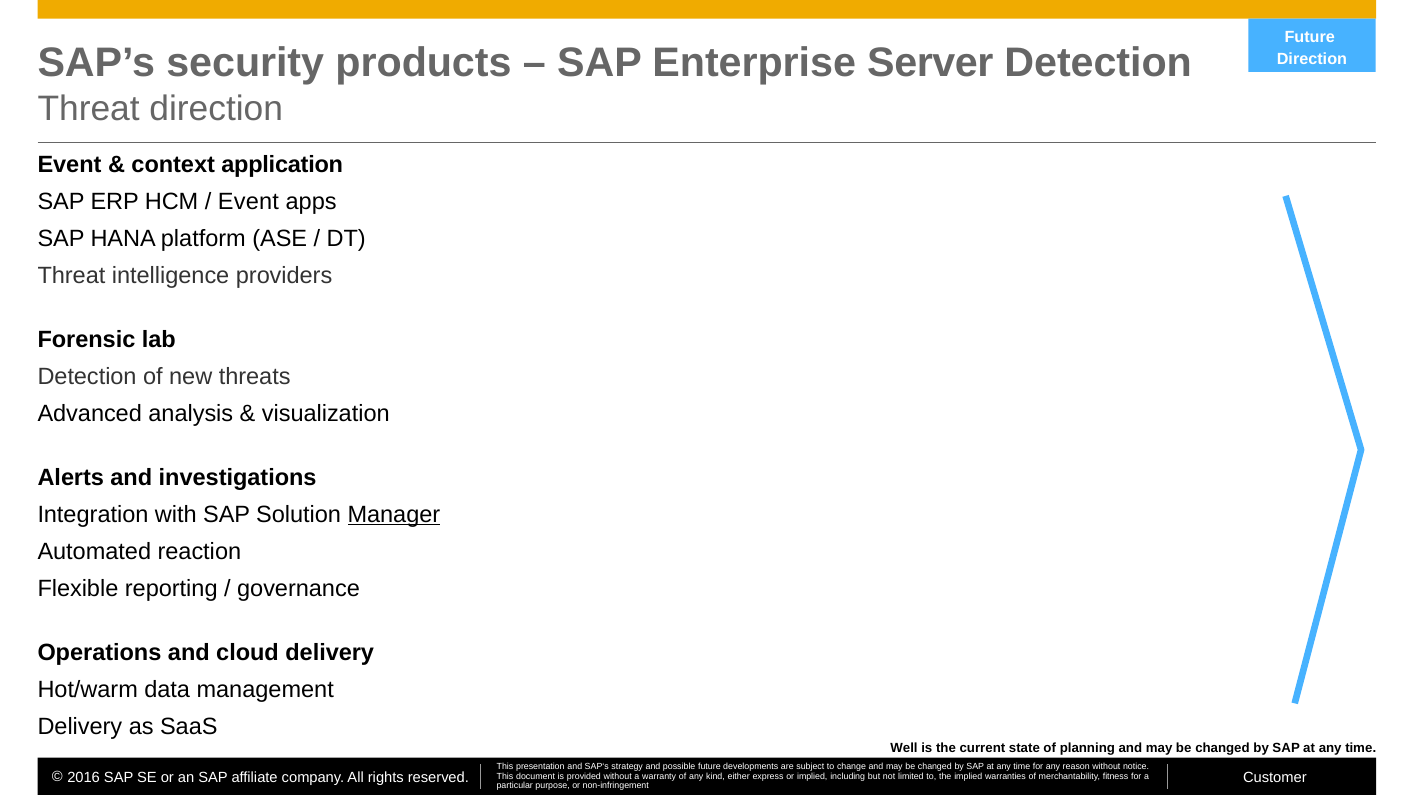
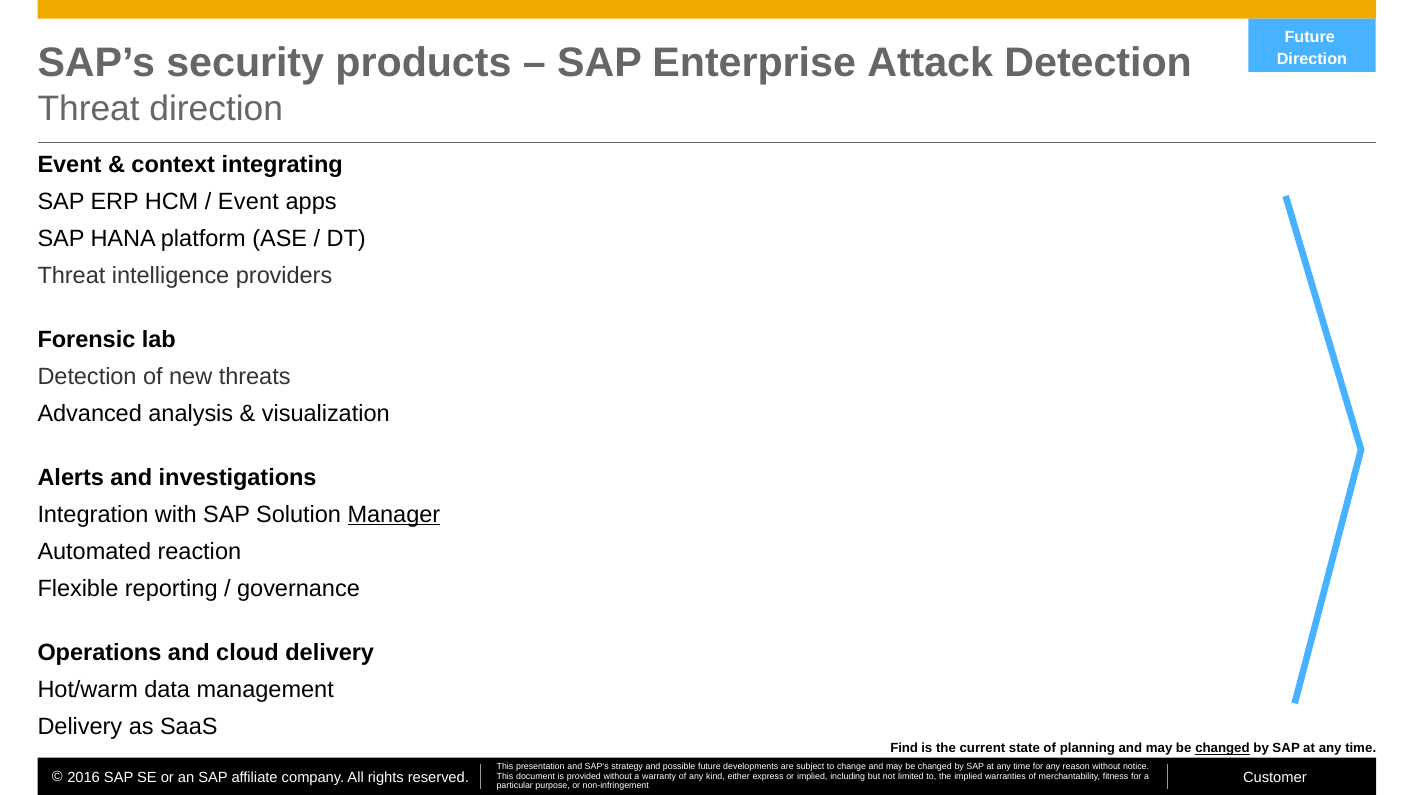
Server: Server -> Attack (930, 63)
application: application -> integrating (282, 165)
Well: Well -> Find (904, 749)
changed underline: none -> present (1222, 749)
